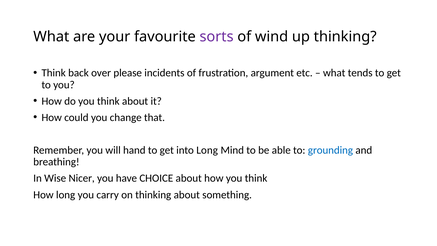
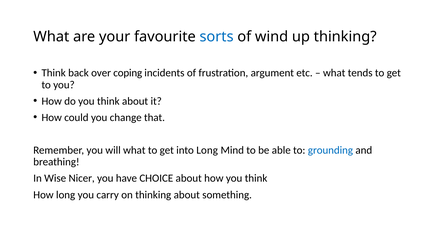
sorts colour: purple -> blue (217, 37)
please: please -> coping (128, 73)
will hand: hand -> what (134, 150)
